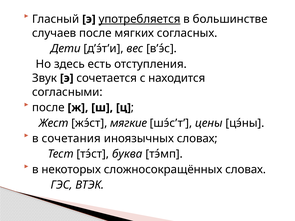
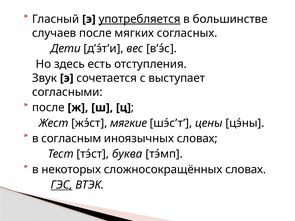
находится: находится -> выступает (177, 78)
сочетания: сочетания -> согласным (71, 139)
ГЭС underline: none -> present (62, 185)
